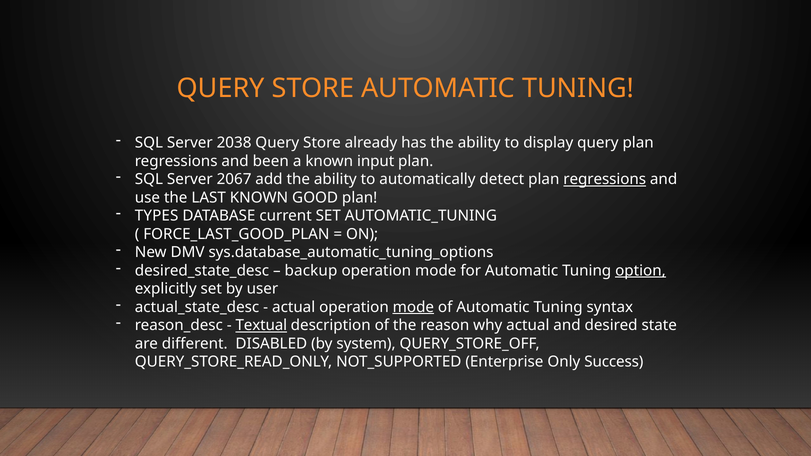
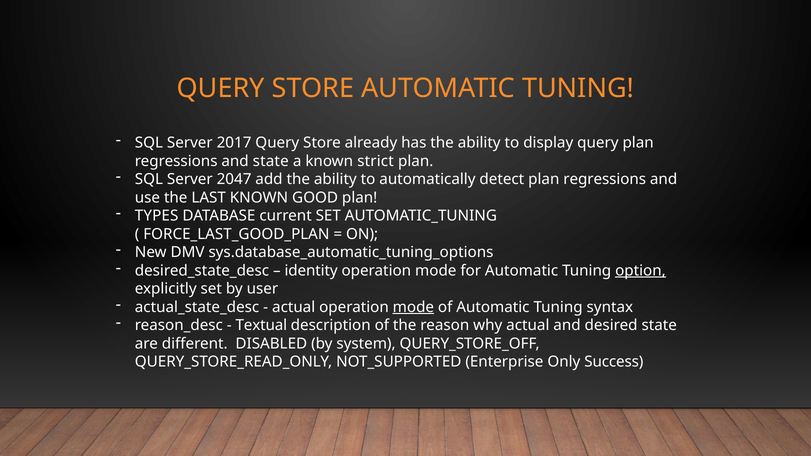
2038: 2038 -> 2017 (234, 143)
and been: been -> state (271, 161)
input: input -> strict (376, 161)
2067: 2067 -> 2047 (234, 179)
regressions underline: present -> none (605, 179)
backup: backup -> identity (311, 271)
Textual underline: present -> none (261, 325)
